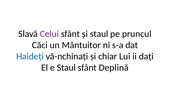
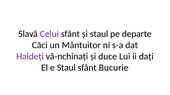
pruncul: pruncul -> departe (137, 34)
Haideți colour: blue -> purple (30, 57)
chiar: chiar -> duce (108, 57)
Deplină: Deplină -> Bucurie (114, 68)
